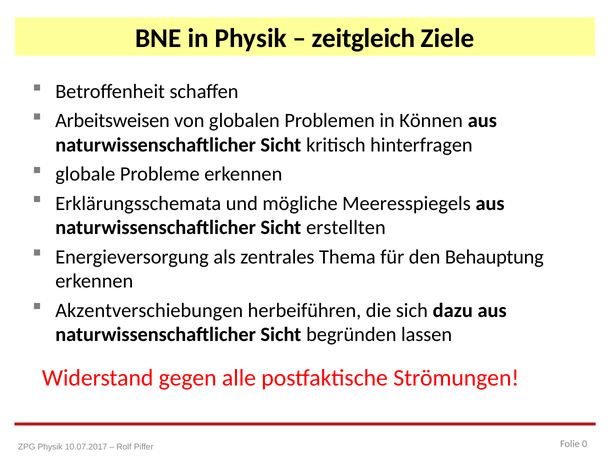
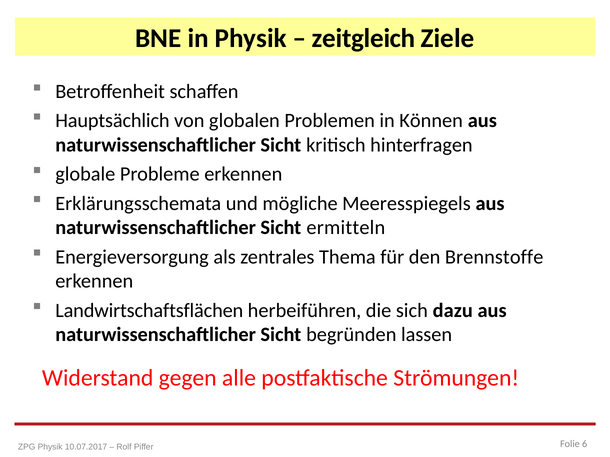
Arbeitsweisen: Arbeitsweisen -> Hauptsächlich (112, 121)
erstellten: erstellten -> ermitteln (346, 228)
Behauptung: Behauptung -> Brennstoffe (494, 257)
Akzentverschiebungen: Akzentverschiebungen -> Landwirtschaftsflächen (149, 311)
0: 0 -> 6 (585, 444)
